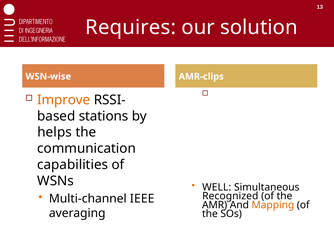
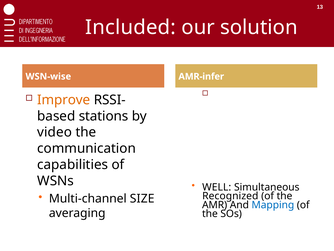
Requires: Requires -> Included (131, 27)
AMR-clips: AMR-clips -> AMR-infer (201, 76)
helps: helps -> video (55, 132)
IEEE: IEEE -> SIZE (142, 198)
Mapping colour: orange -> blue (273, 204)
